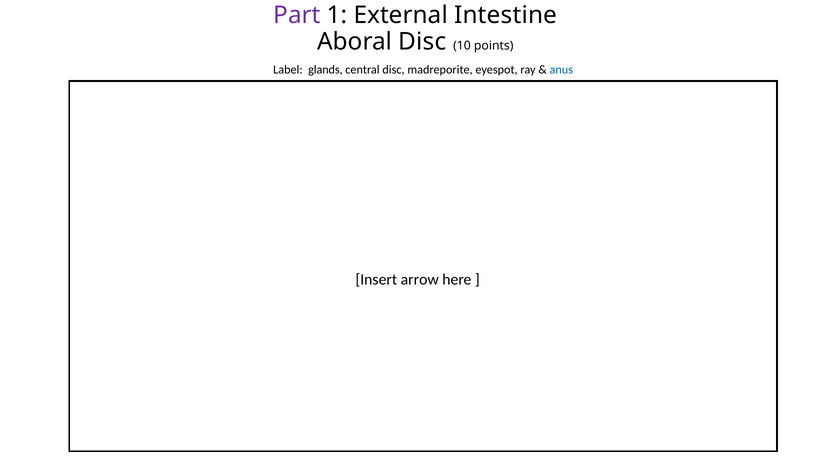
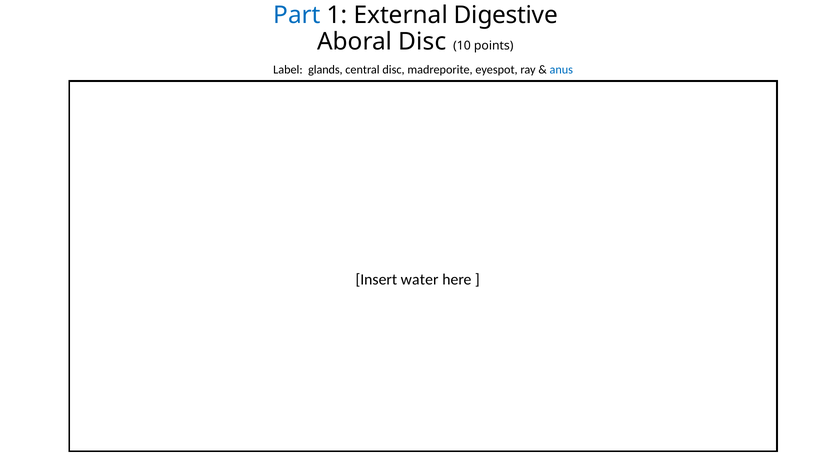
Part colour: purple -> blue (297, 15)
Intestine: Intestine -> Digestive (506, 15)
arrow: arrow -> water (420, 280)
